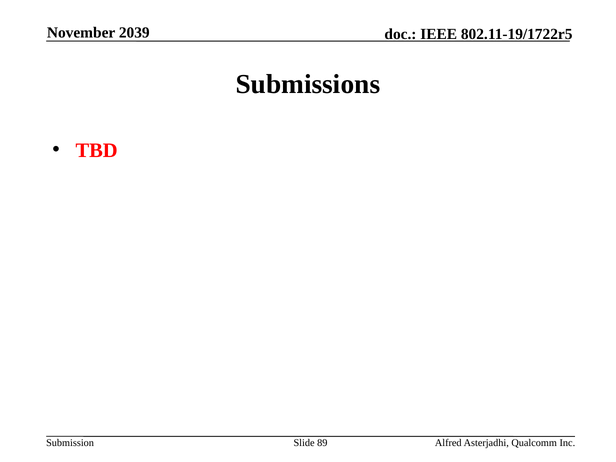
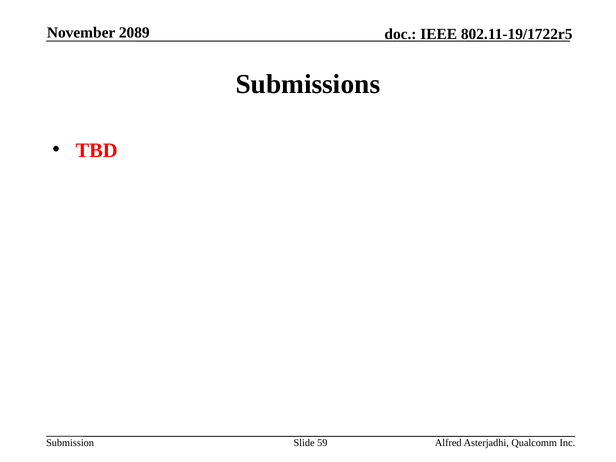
2039: 2039 -> 2089 (134, 33)
89: 89 -> 59 (322, 443)
